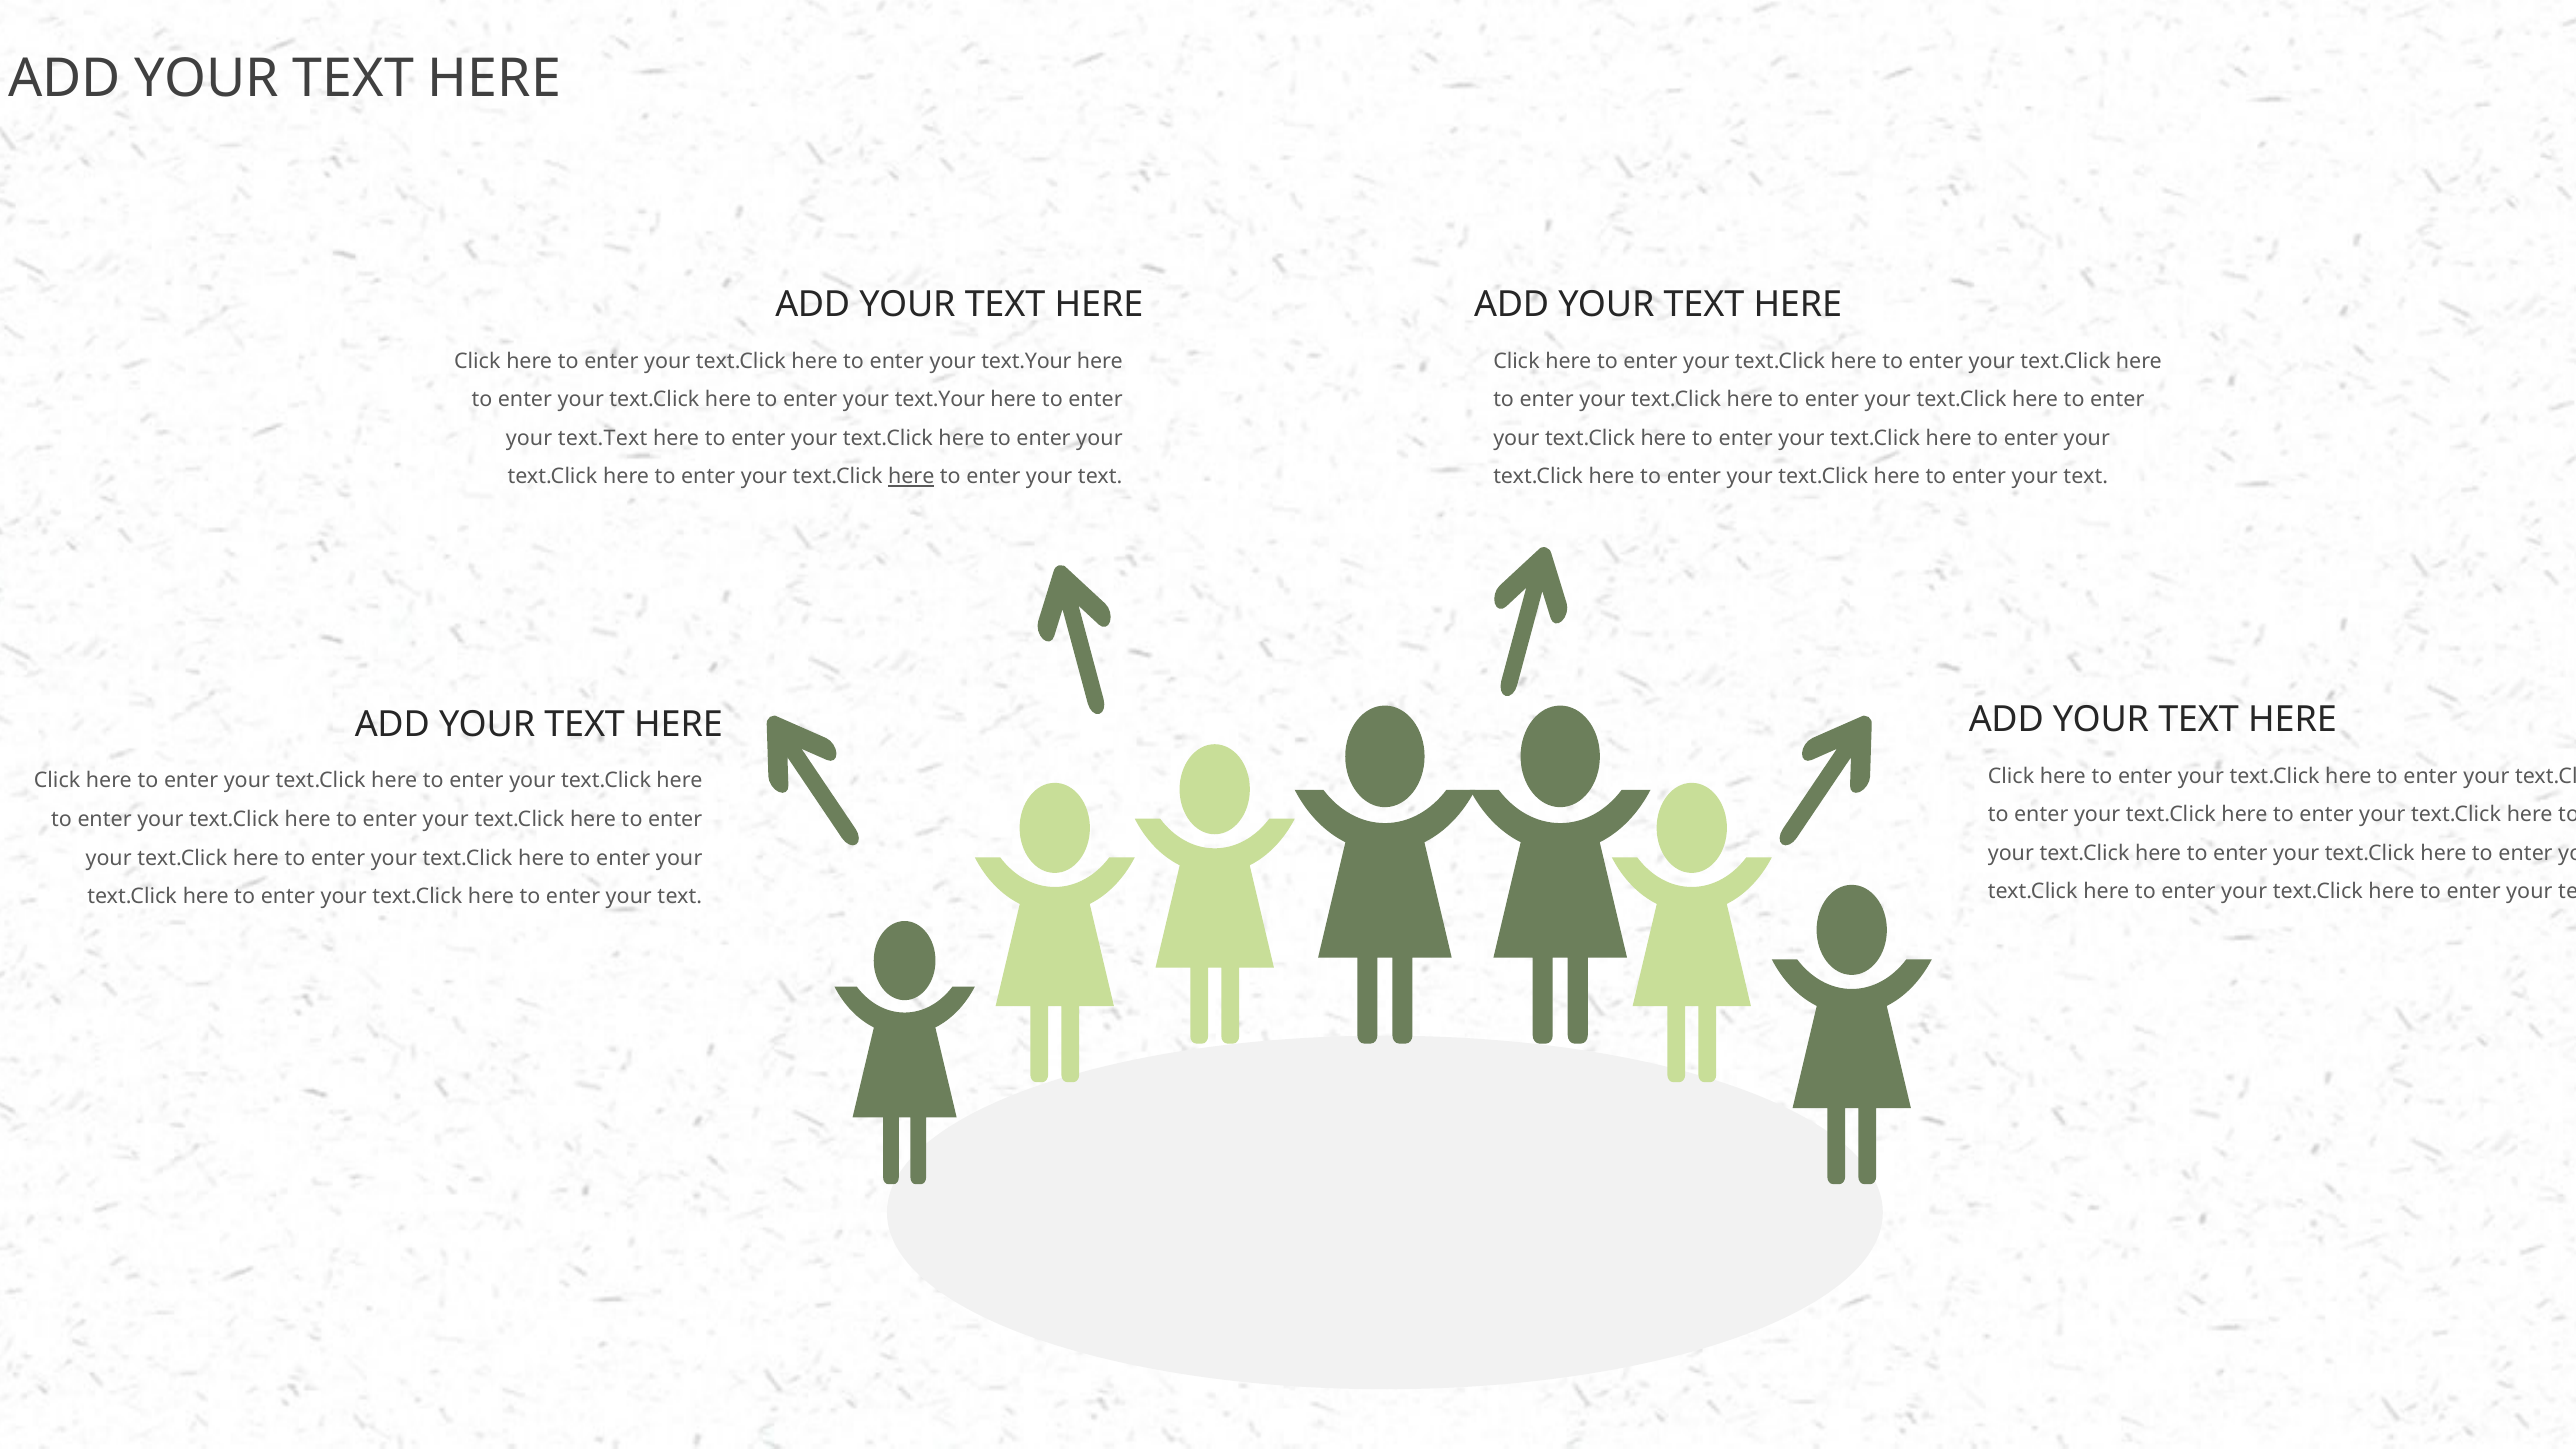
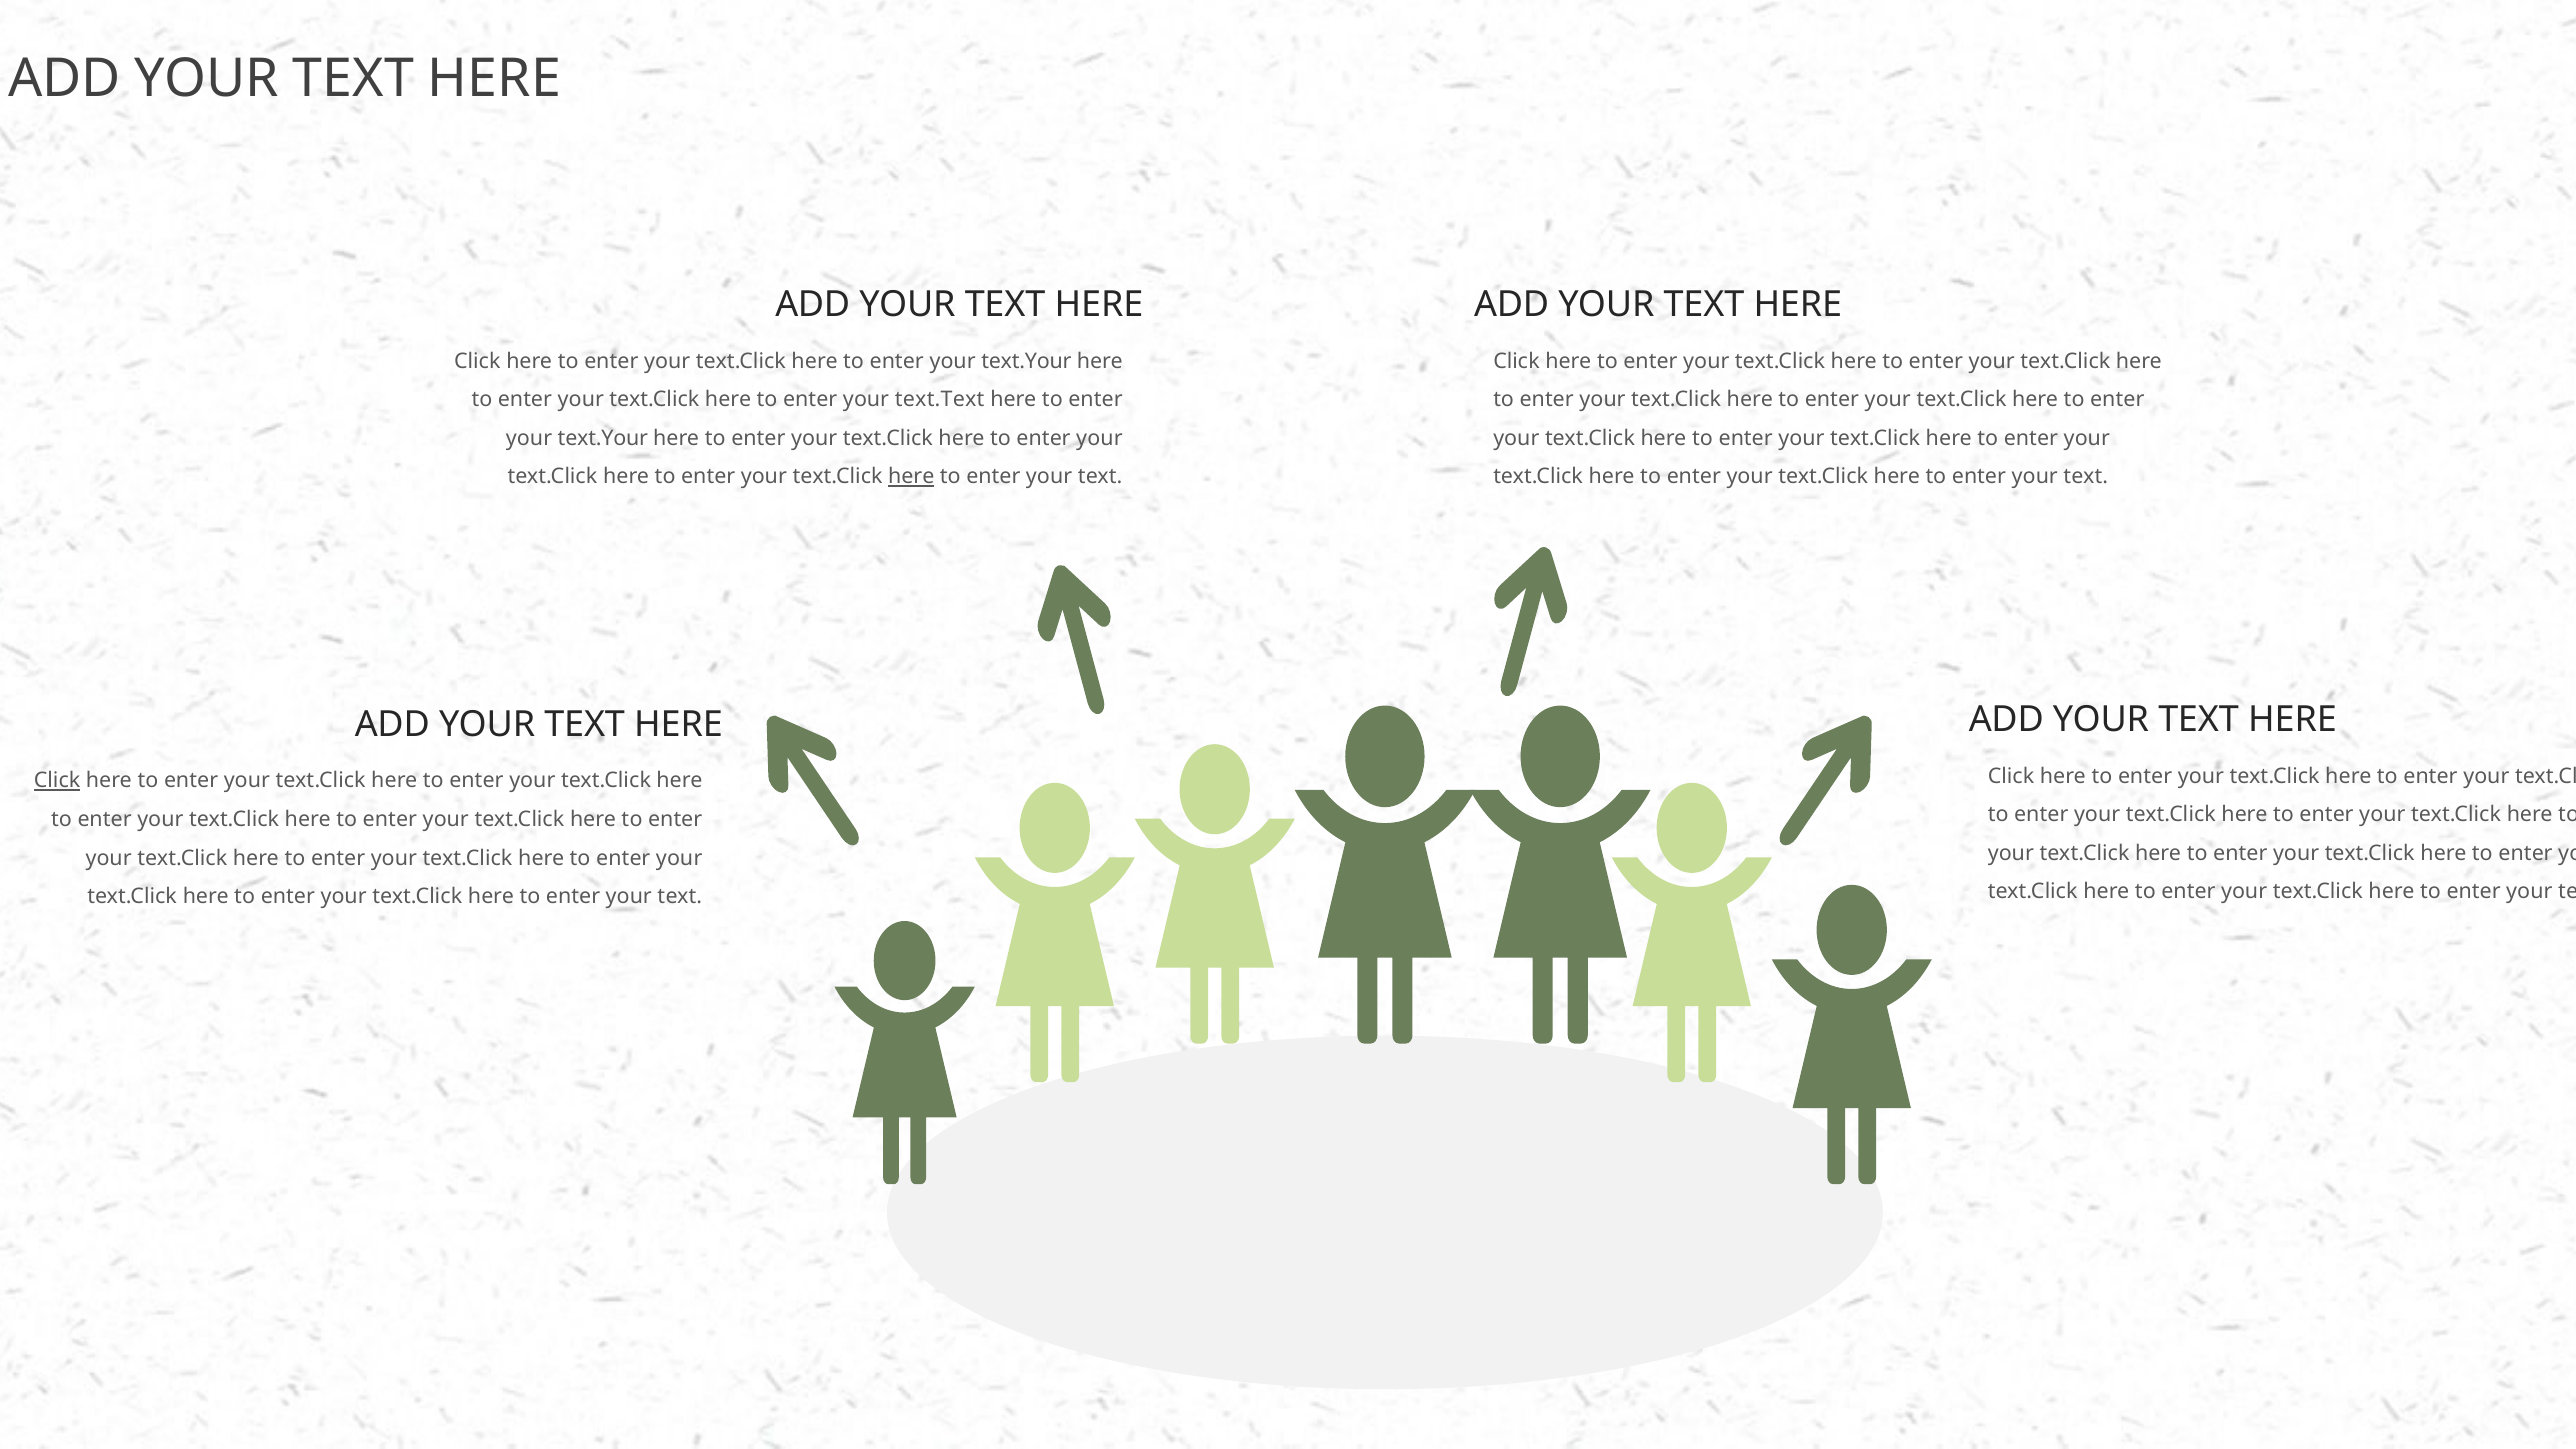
text.Your: text.Your -> text.Text (940, 400)
text.Text: text.Text -> text.Your (603, 438)
Click underline: none -> present (57, 781)
